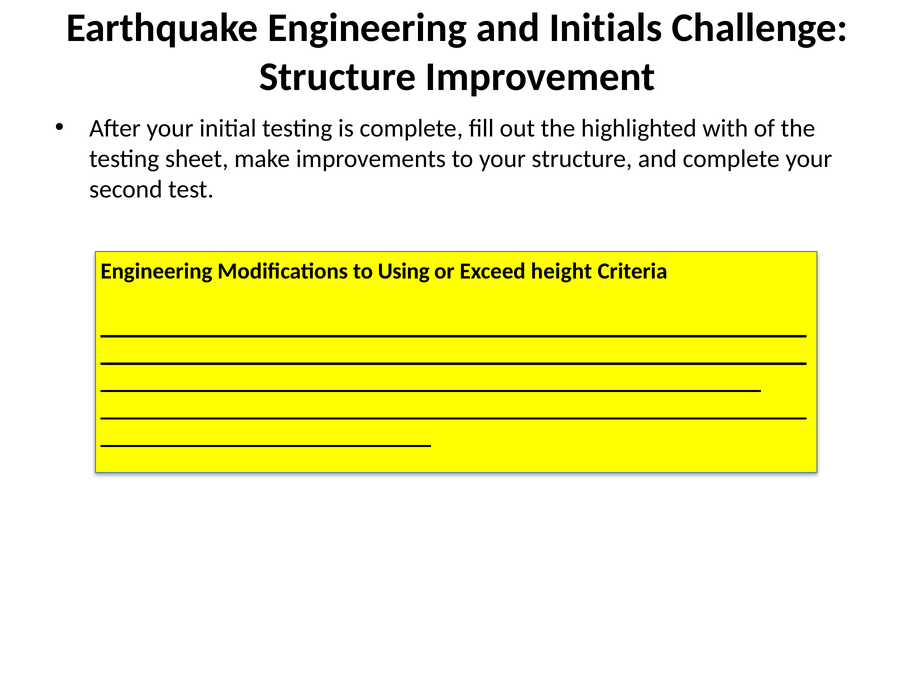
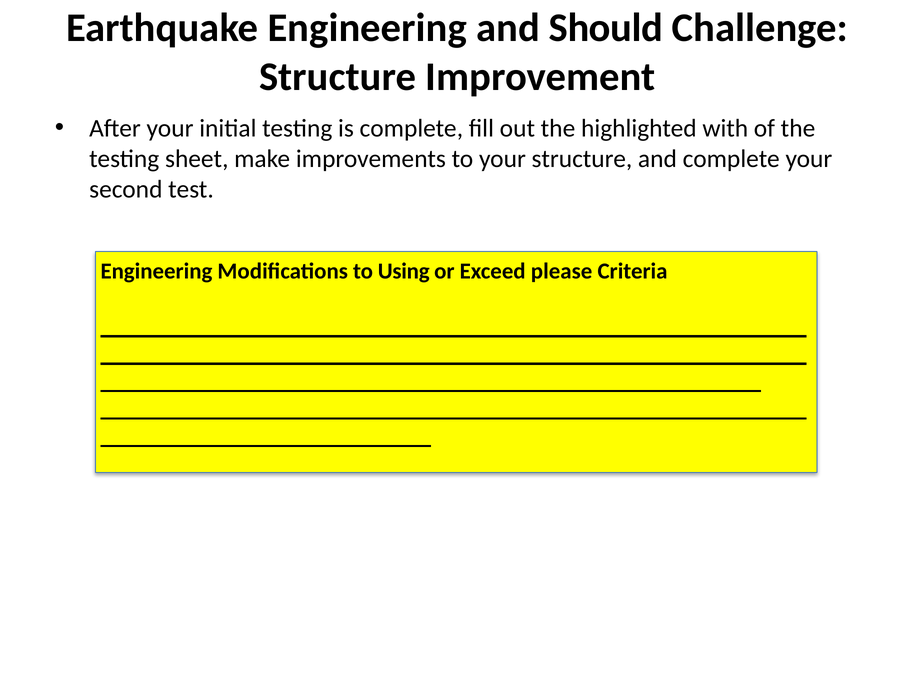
Initials: Initials -> Should (606, 28)
height: height -> please (562, 271)
